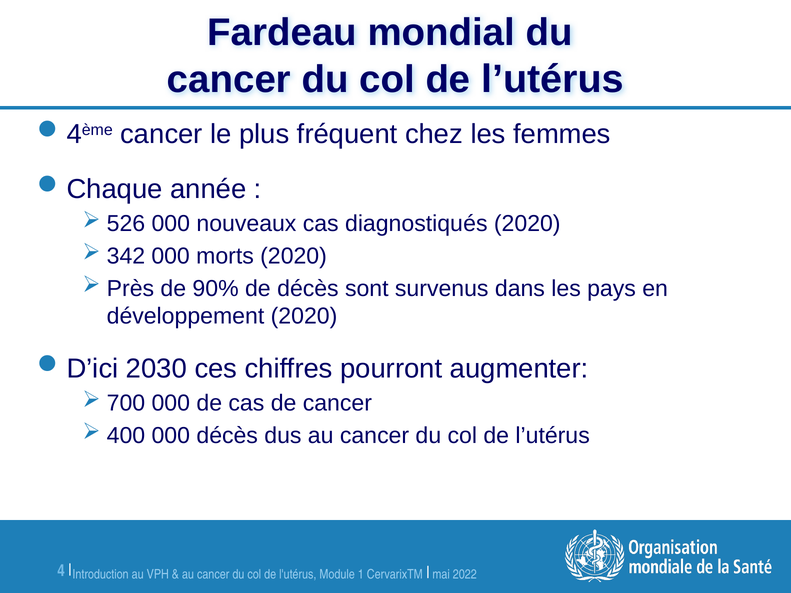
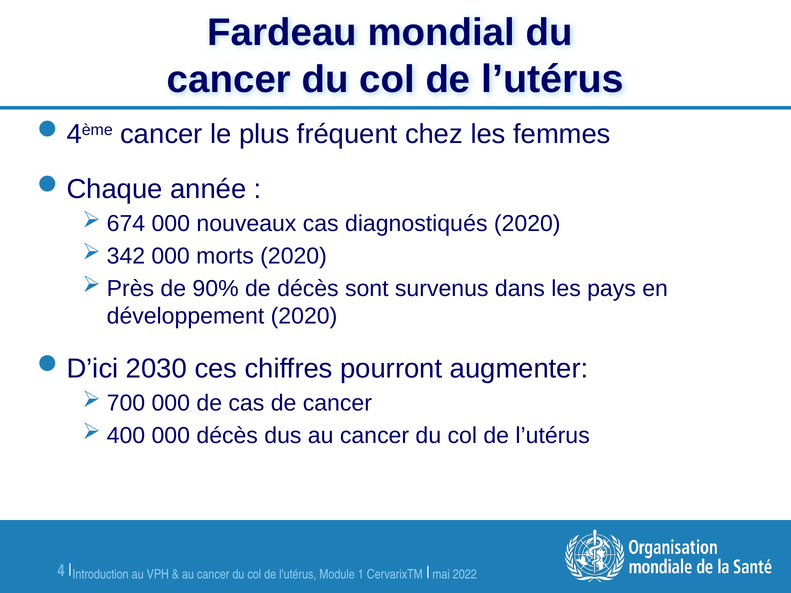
526: 526 -> 674 (126, 224)
